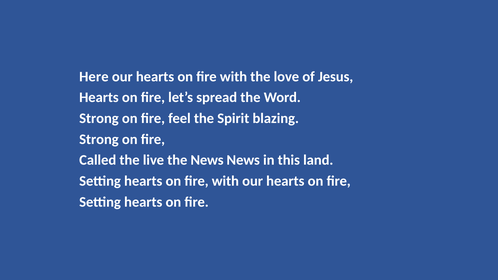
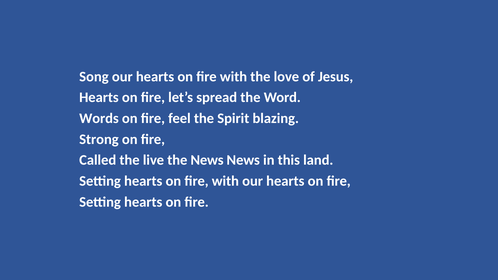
Here: Here -> Song (94, 77)
Strong: Strong -> Words (99, 118)
